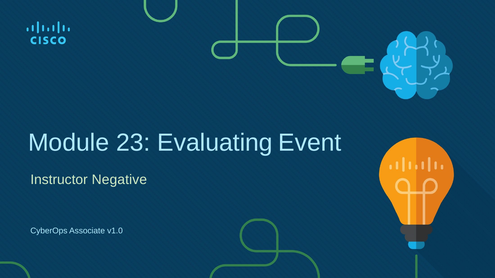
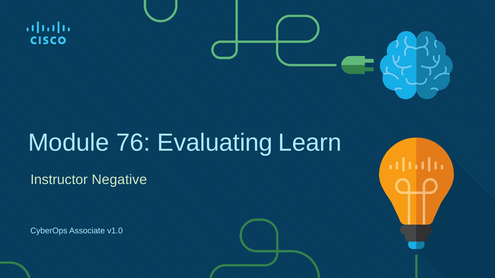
23: 23 -> 76 (133, 143)
Event: Event -> Learn (310, 143)
